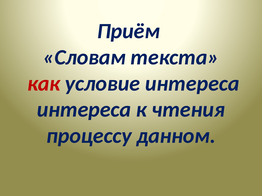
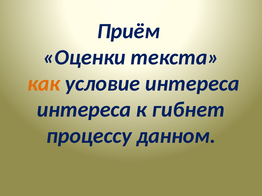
Словам: Словам -> Оценки (84, 57)
как colour: red -> orange (44, 84)
чтения: чтения -> гибнет (188, 110)
